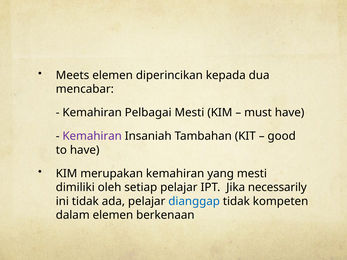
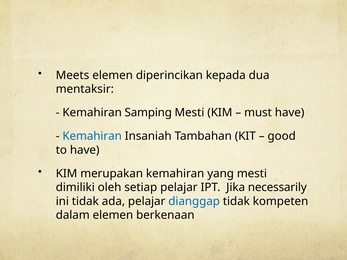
mencabar: mencabar -> mentaksir (85, 89)
Pelbagai: Pelbagai -> Samping (148, 113)
Kemahiran colour: purple -> blue (92, 136)
